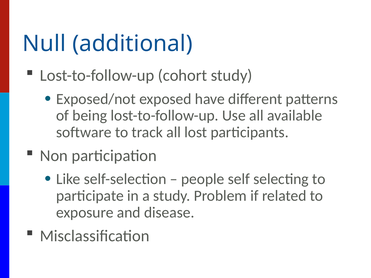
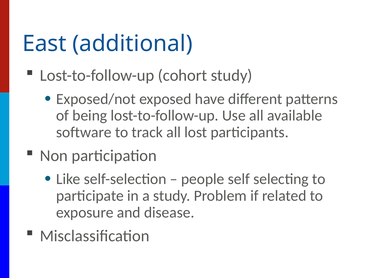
Null: Null -> East (44, 44)
